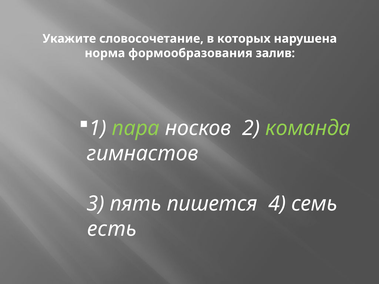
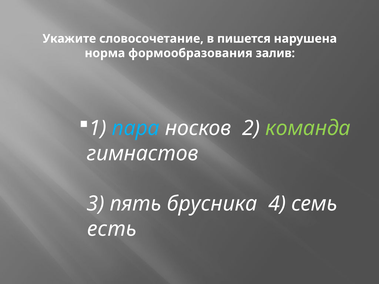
которых: которых -> пишется (244, 39)
пара colour: light green -> light blue (136, 128)
пишется: пишется -> брусника (212, 204)
